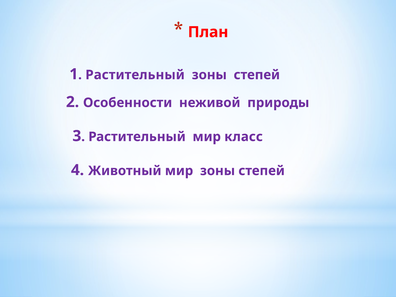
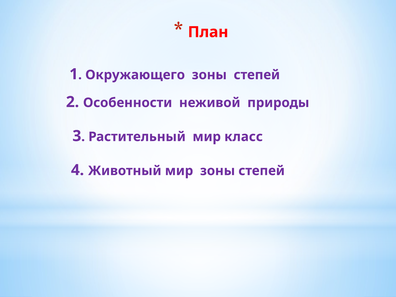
1 Растительный: Растительный -> Окружающего (135, 75)
